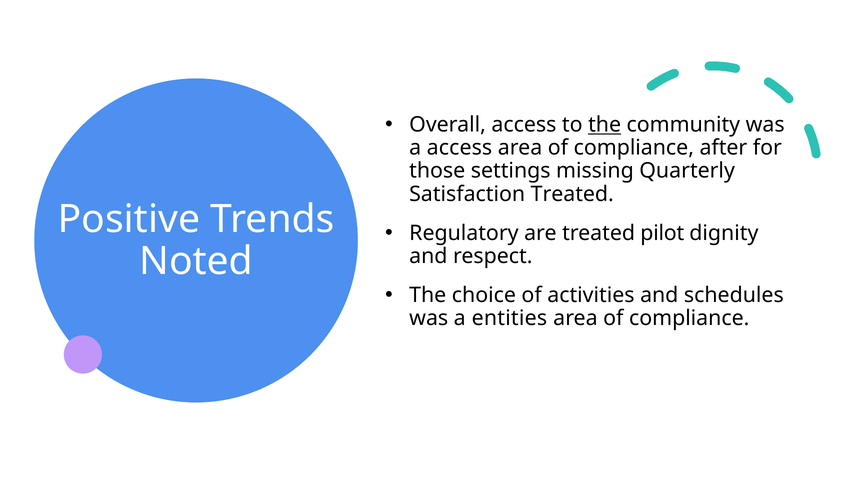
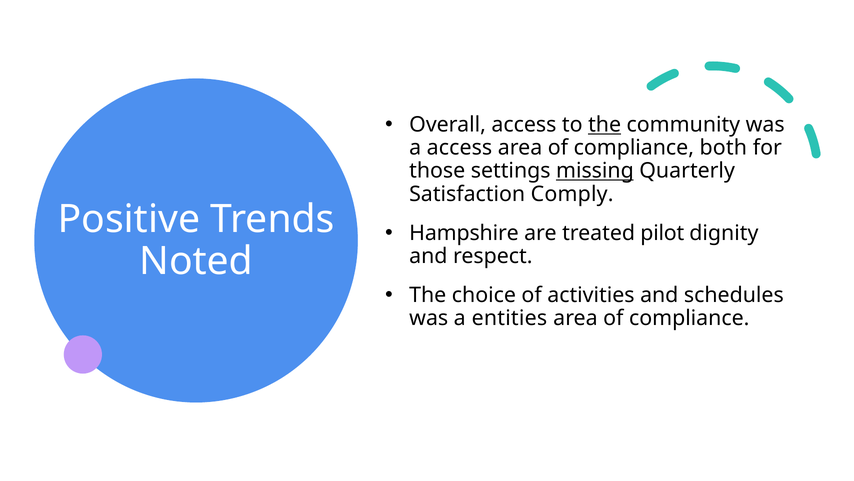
after: after -> both (723, 148)
missing underline: none -> present (595, 171)
Satisfaction Treated: Treated -> Comply (572, 194)
Regulatory: Regulatory -> Hampshire (464, 233)
